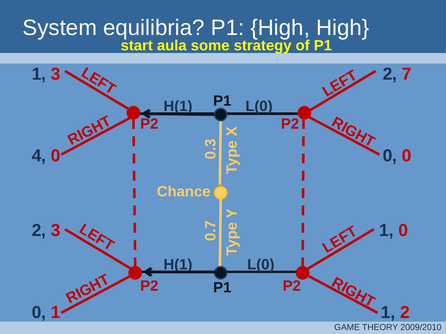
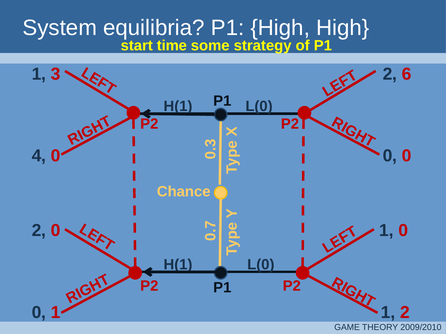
aula: aula -> time (172, 46)
2 7: 7 -> 6 (407, 74)
2 3: 3 -> 0 (56, 231)
